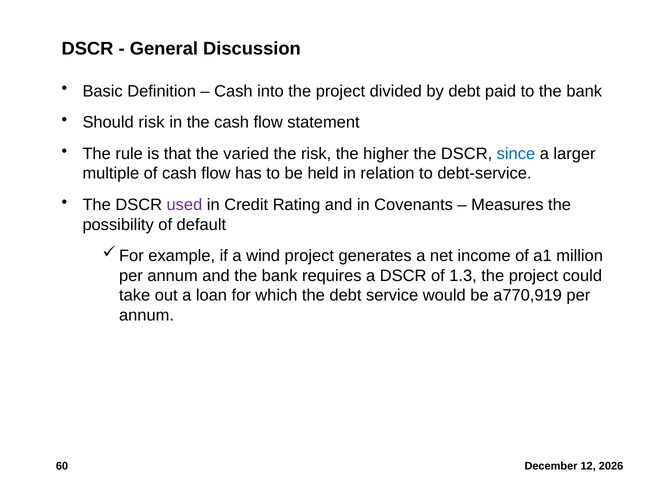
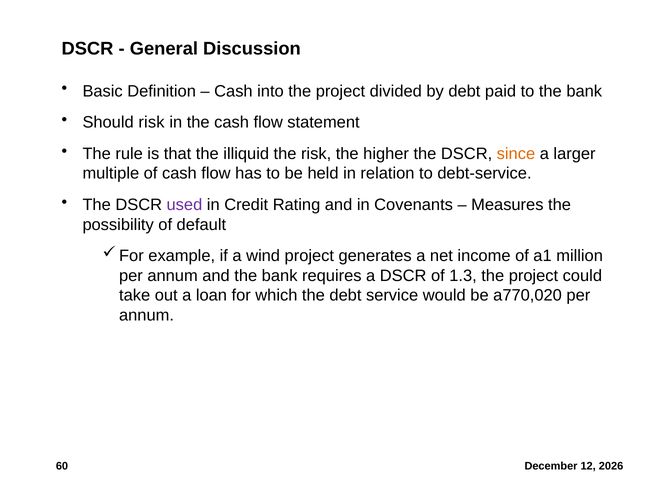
varied: varied -> illiquid (246, 154)
since colour: blue -> orange (516, 154)
a770,919: a770,919 -> a770,020 (528, 296)
